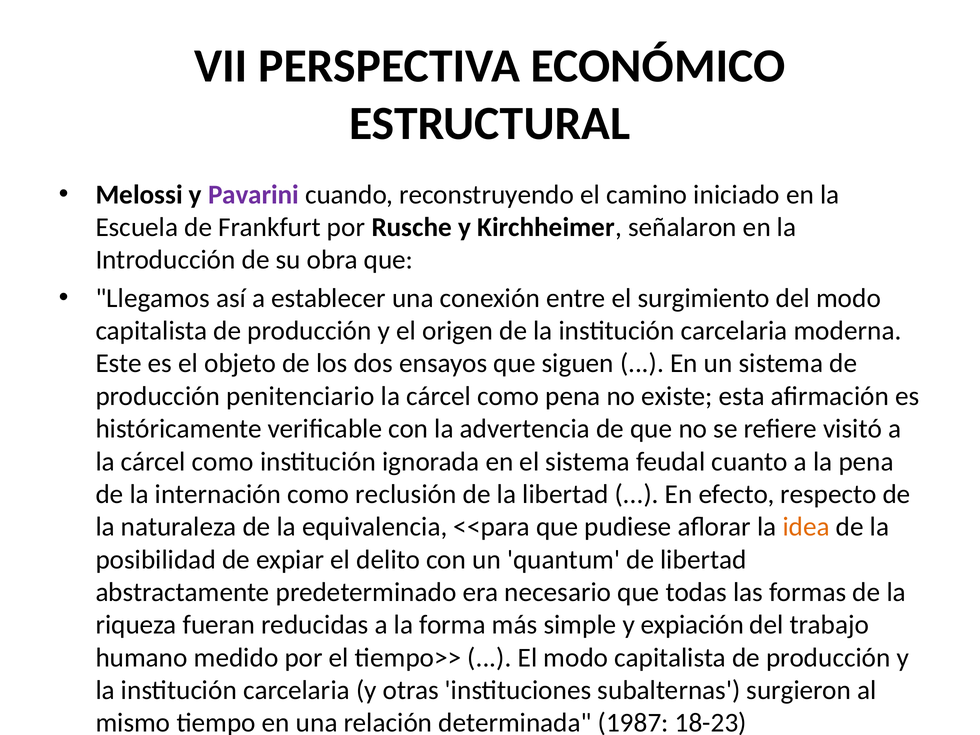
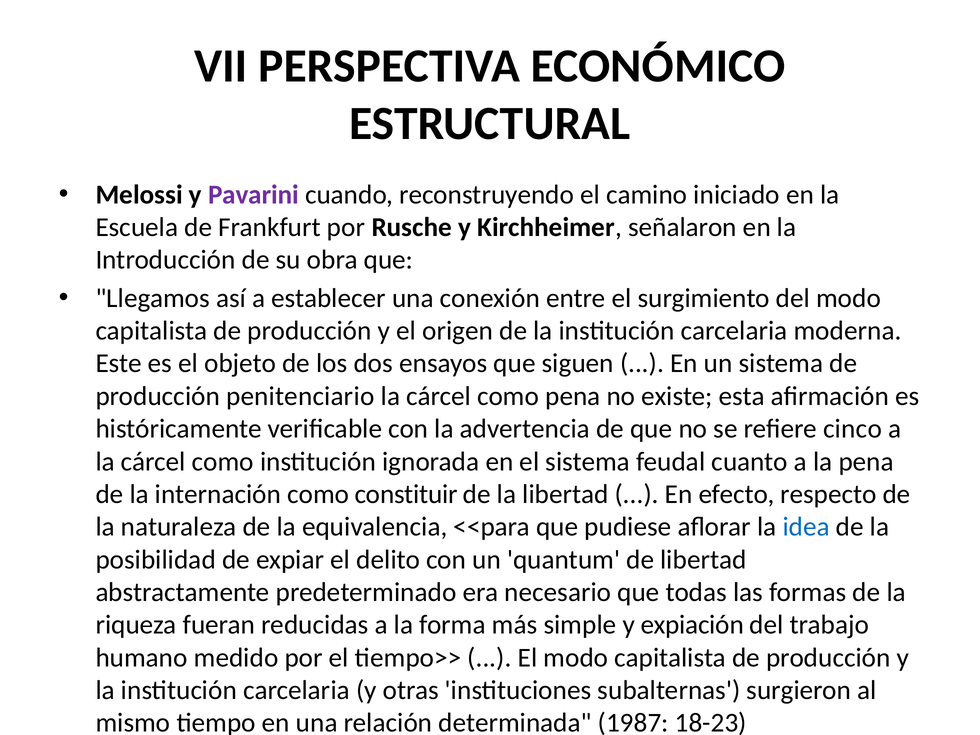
visitó: visitó -> cinco (853, 429)
reclusión: reclusión -> constituir (406, 494)
idea colour: orange -> blue (806, 527)
